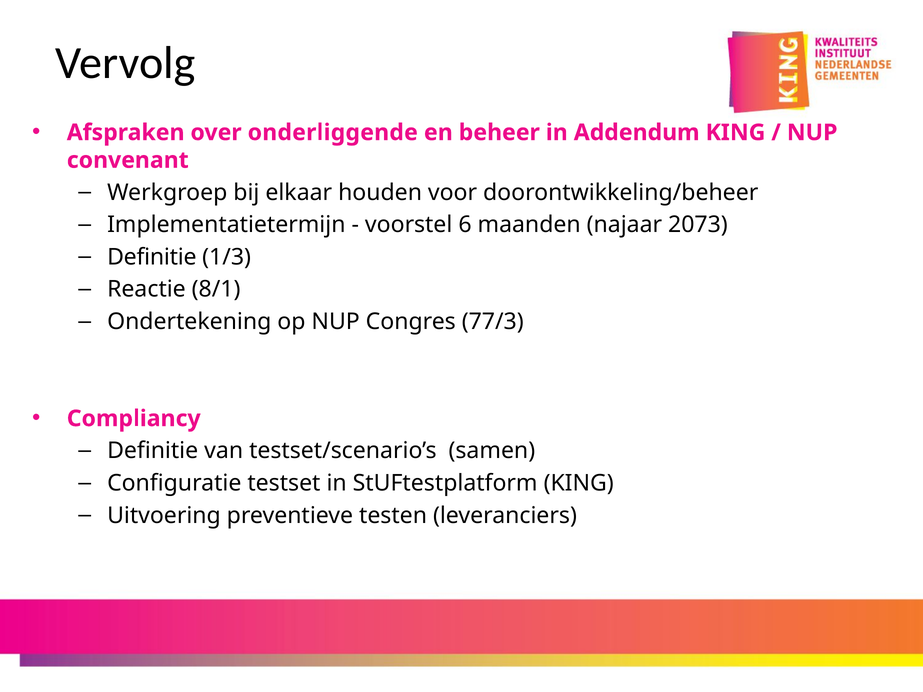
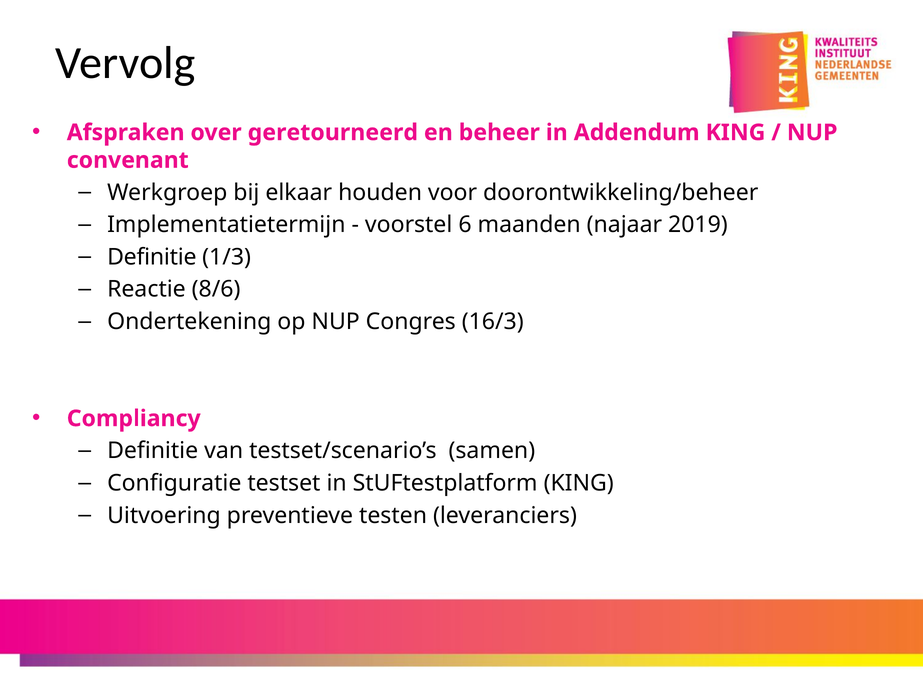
onderliggende: onderliggende -> geretourneerd (333, 133)
2073: 2073 -> 2019 (698, 225)
8/1: 8/1 -> 8/6 (216, 289)
77/3: 77/3 -> 16/3 (493, 322)
